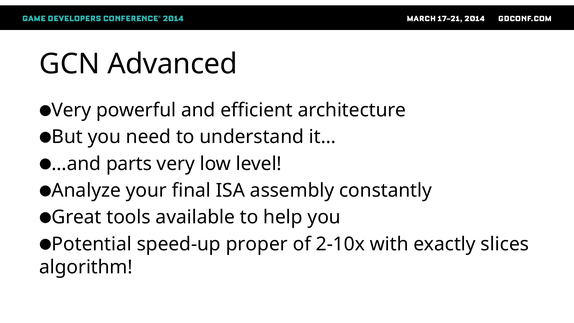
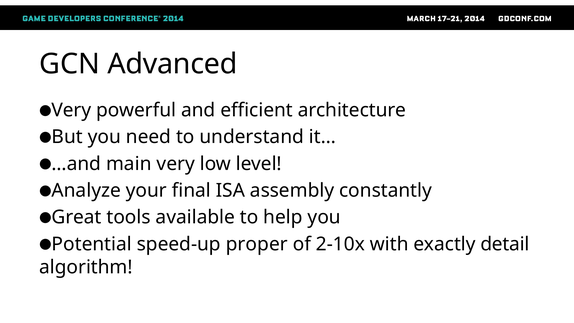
parts: parts -> main (129, 164)
slices: slices -> detail (505, 244)
